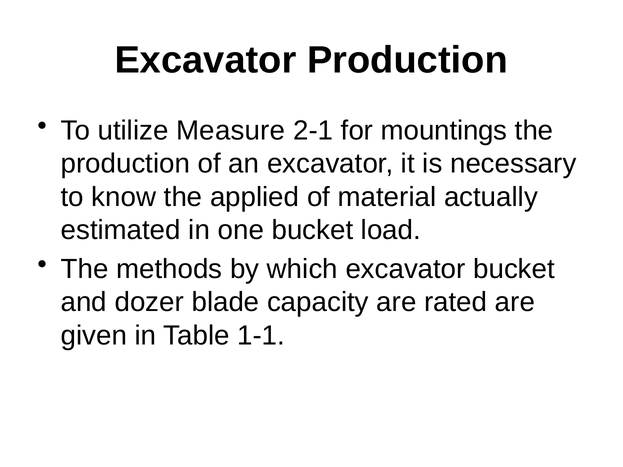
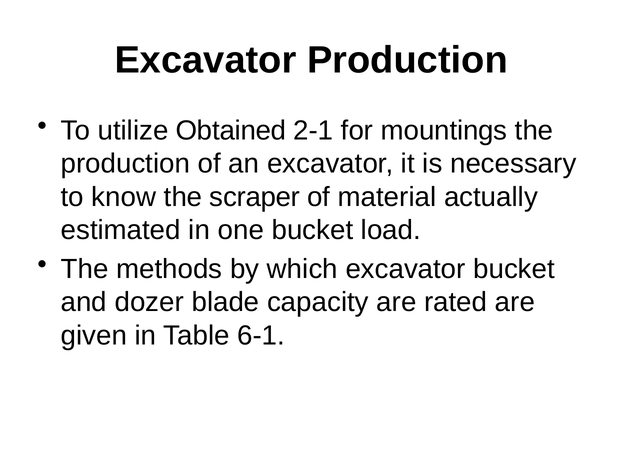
Measure: Measure -> Obtained (231, 131)
applied: applied -> scraper (255, 197)
1-1: 1-1 -> 6-1 (261, 336)
